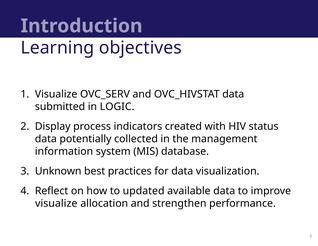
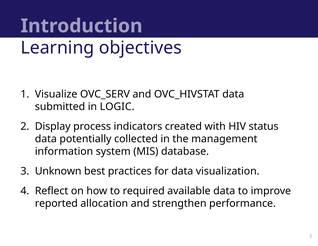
updated: updated -> required (144, 191)
visualize: visualize -> reported (56, 203)
